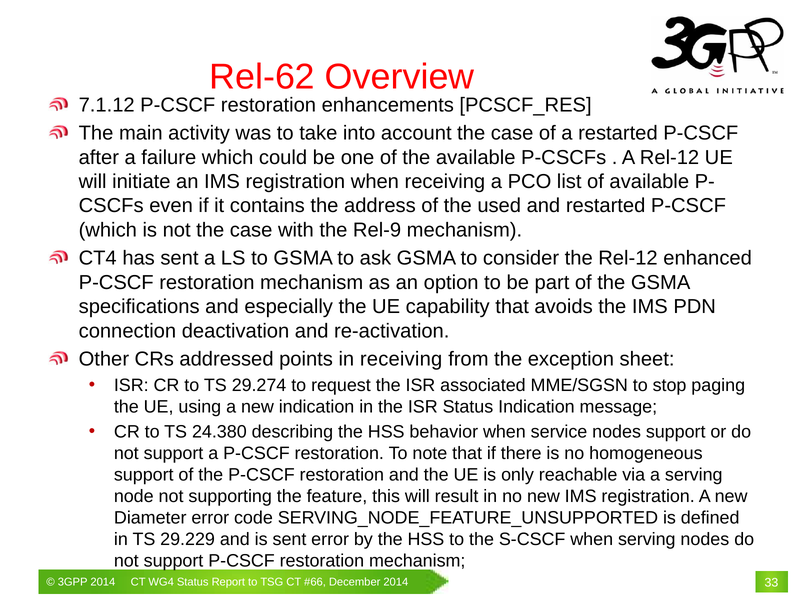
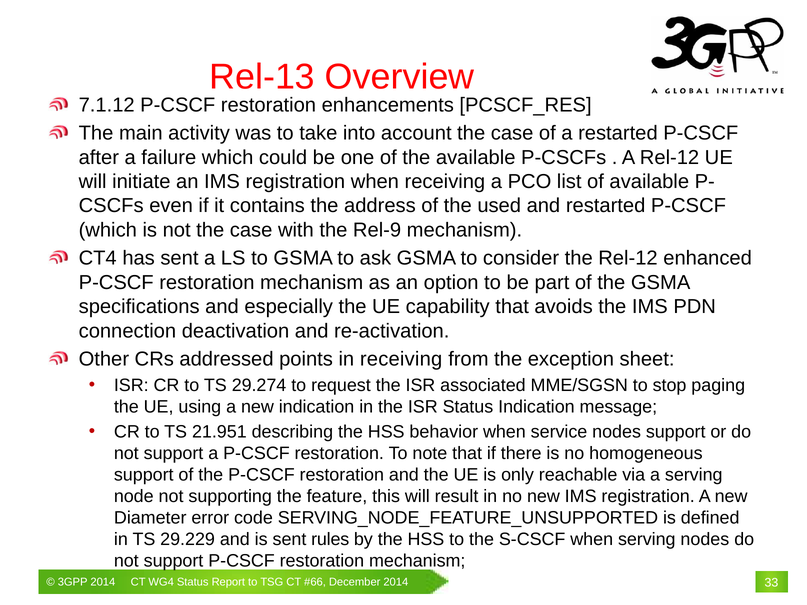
Rel-62: Rel-62 -> Rel-13 (262, 77)
24.380: 24.380 -> 21.951 (219, 432)
sent error: error -> rules (330, 540)
